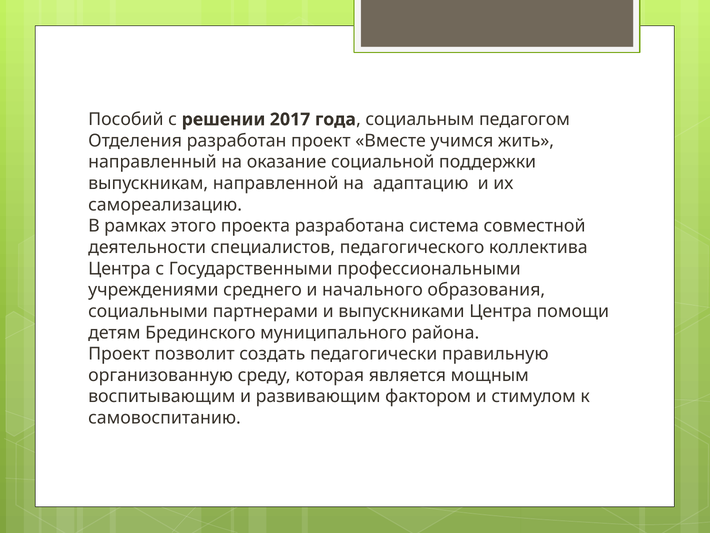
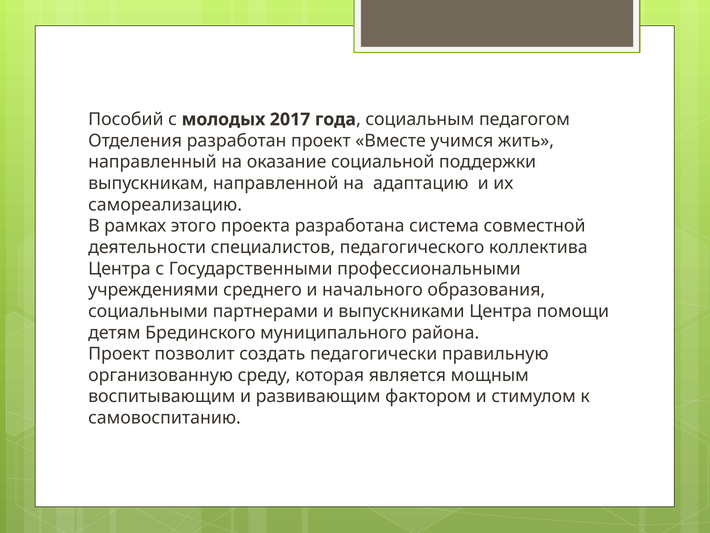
решении: решении -> молодых (223, 119)
